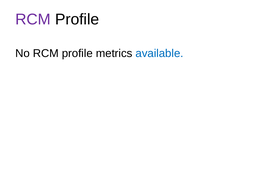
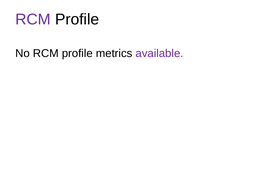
available colour: blue -> purple (160, 53)
